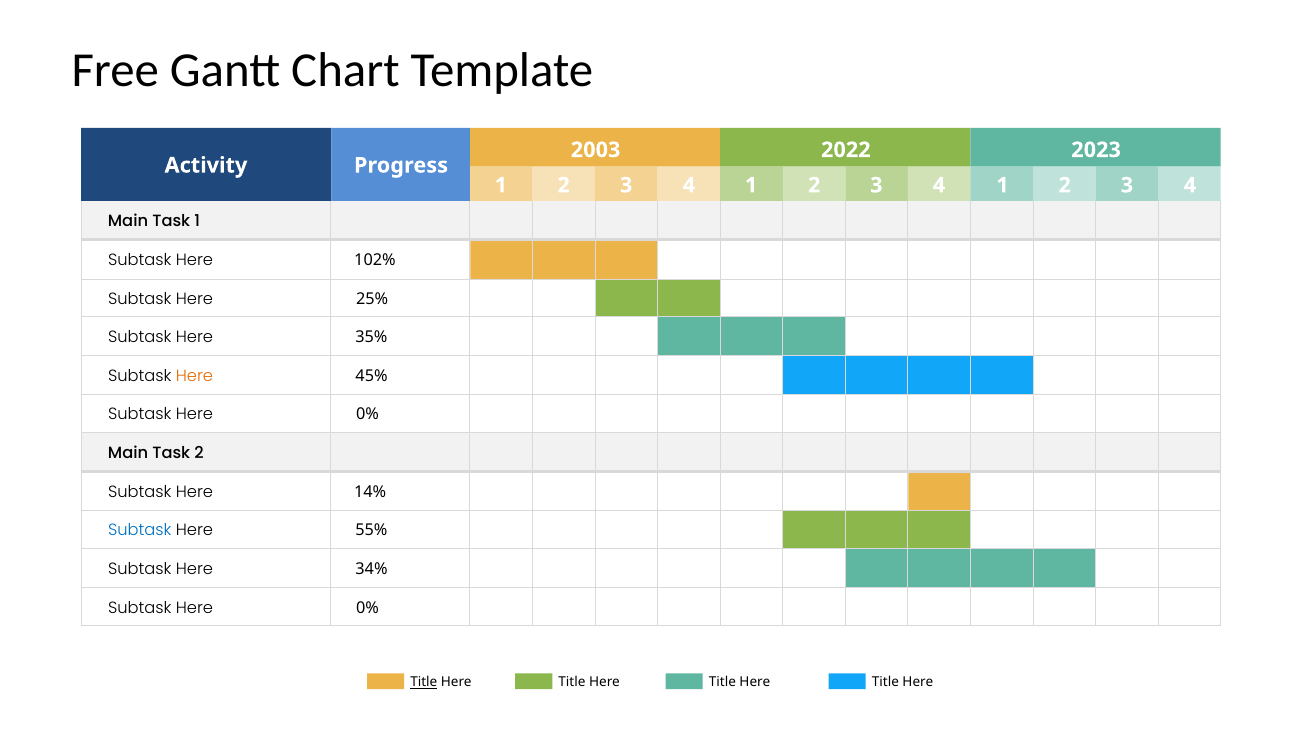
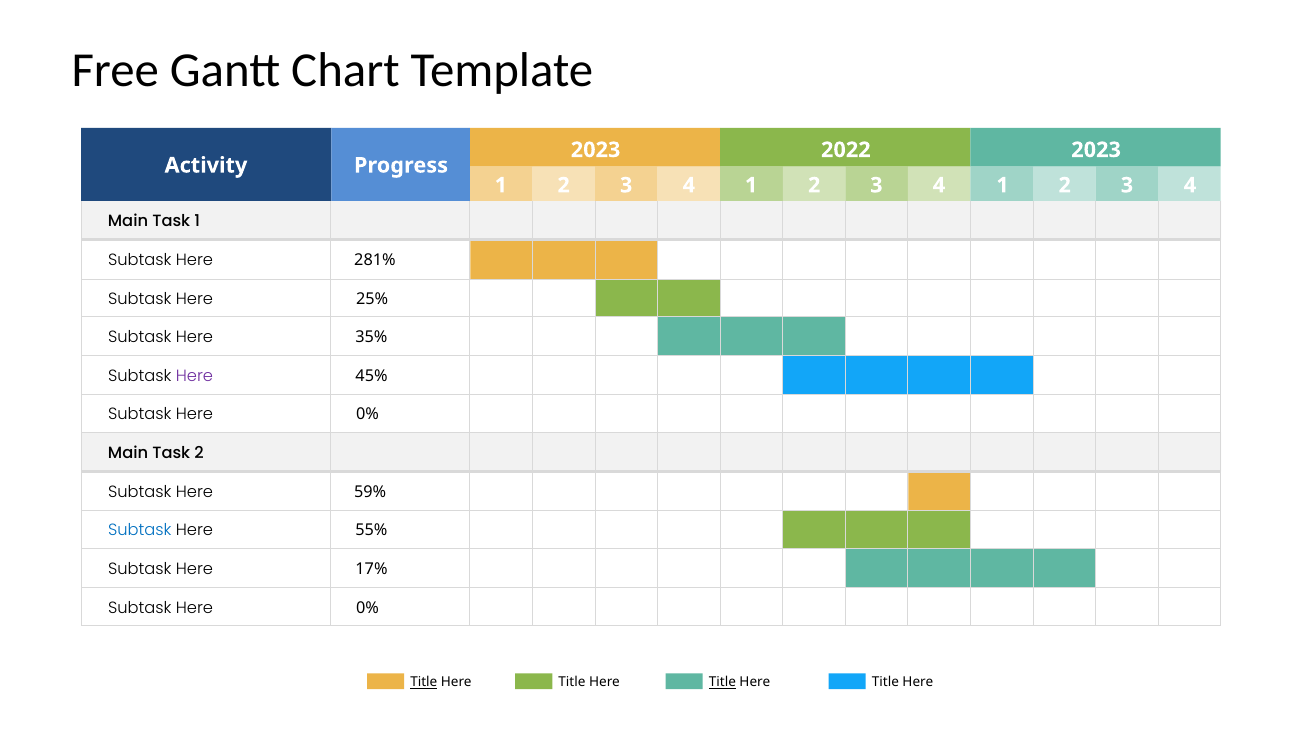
2003: 2003 -> 2023 (596, 150)
102%: 102% -> 281% (375, 260)
Here colour: orange -> purple (195, 376)
14%: 14% -> 59% (370, 492)
34%: 34% -> 17% (371, 569)
Title underline: none -> present (722, 682)
